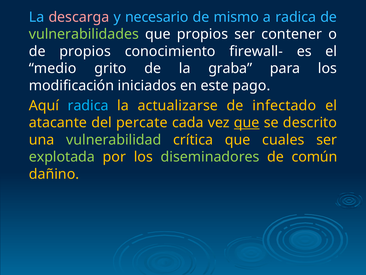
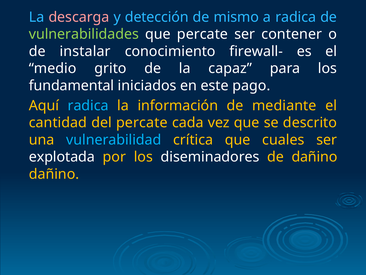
necesario: necesario -> detección (157, 17)
que propios: propios -> percate (202, 34)
de propios: propios -> instalar (85, 51)
graba: graba -> capaz (230, 68)
modificación: modificación -> fundamental (71, 85)
actualizarse: actualizarse -> información (178, 105)
infectado: infectado -> mediante (284, 105)
atacante: atacante -> cantidad (58, 122)
que underline: present -> none (247, 122)
vulnerabilidad colour: light green -> light blue (114, 140)
explotada colour: light green -> white (62, 157)
diseminadores colour: light green -> white (210, 157)
de común: común -> dañino (314, 157)
